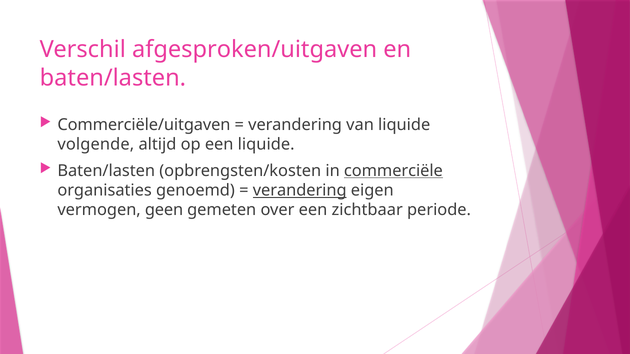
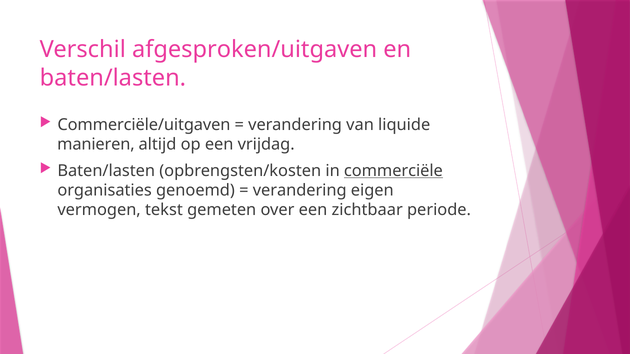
volgende: volgende -> manieren (96, 145)
een liquide: liquide -> vrijdag (266, 145)
verandering underline: present -> none (300, 191)
geen: geen -> tekst (164, 210)
